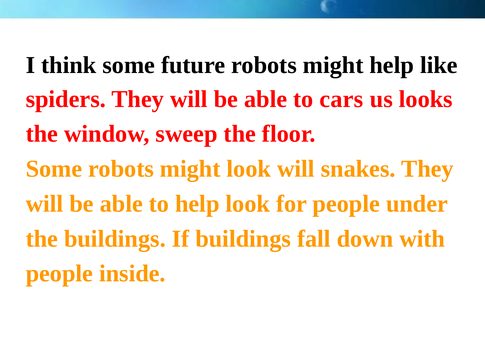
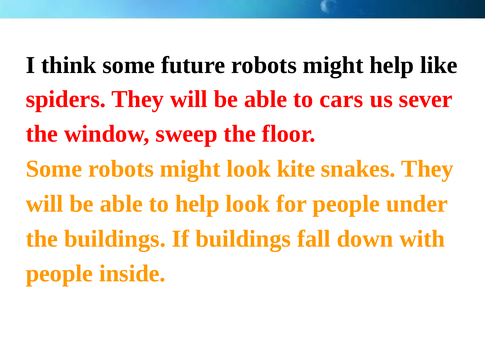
looks: looks -> sever (426, 99)
look will: will -> kite (296, 169)
